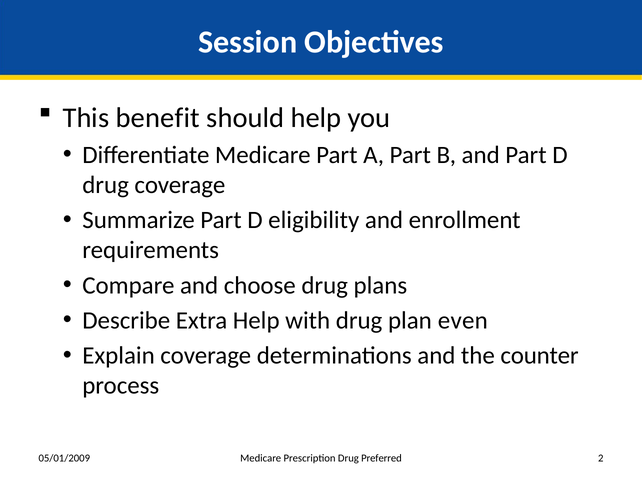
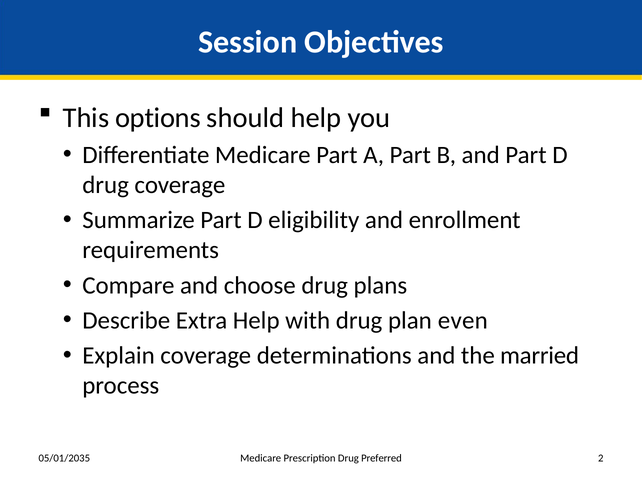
benefit: benefit -> options (158, 118)
counter: counter -> married (540, 356)
05/01/2009: 05/01/2009 -> 05/01/2035 (64, 459)
